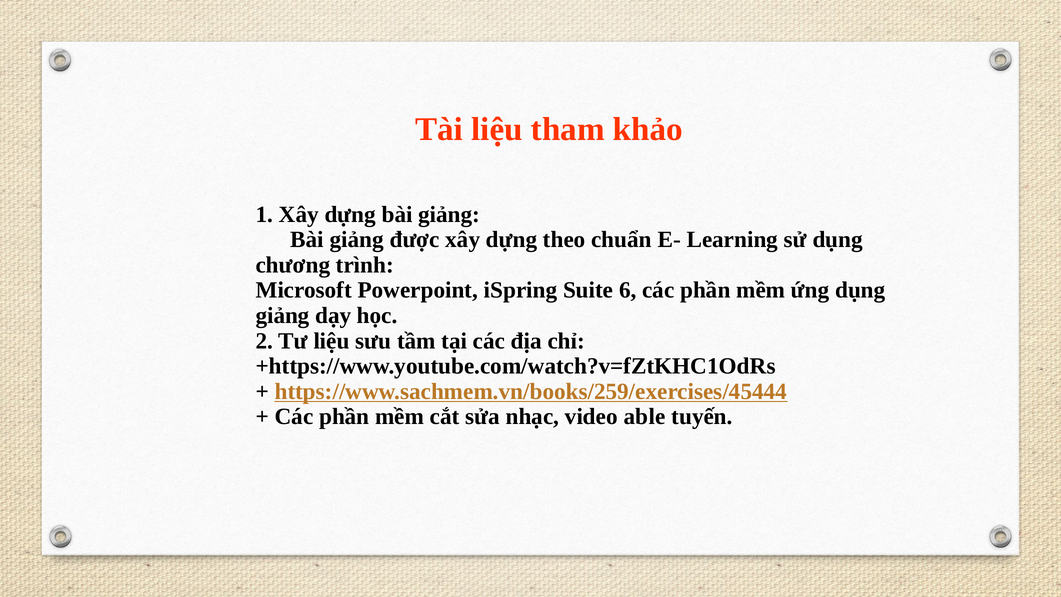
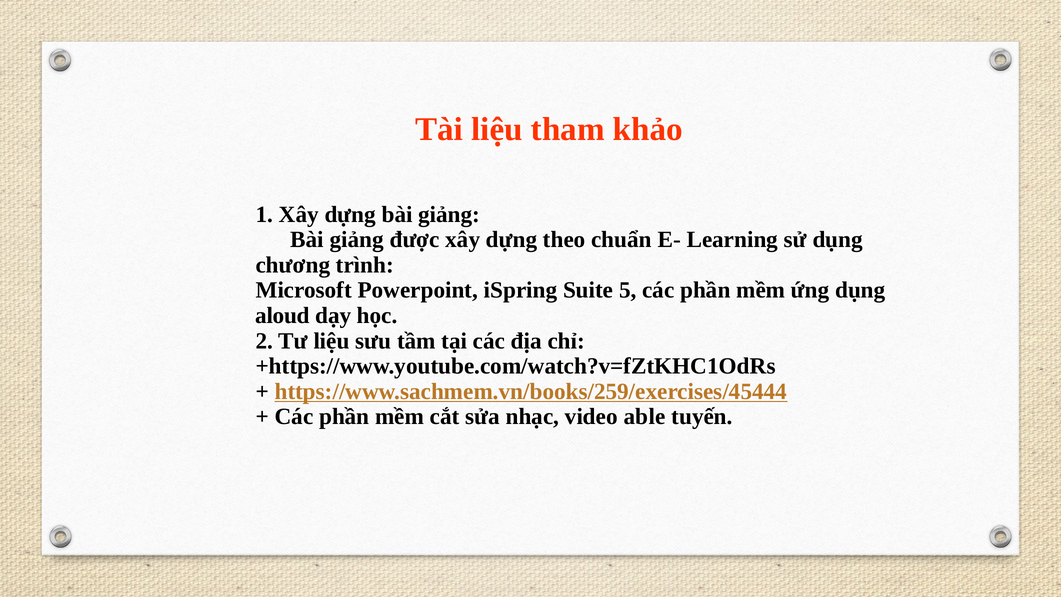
6: 6 -> 5 (628, 290)
giảng: giảng -> aloud (283, 315)
